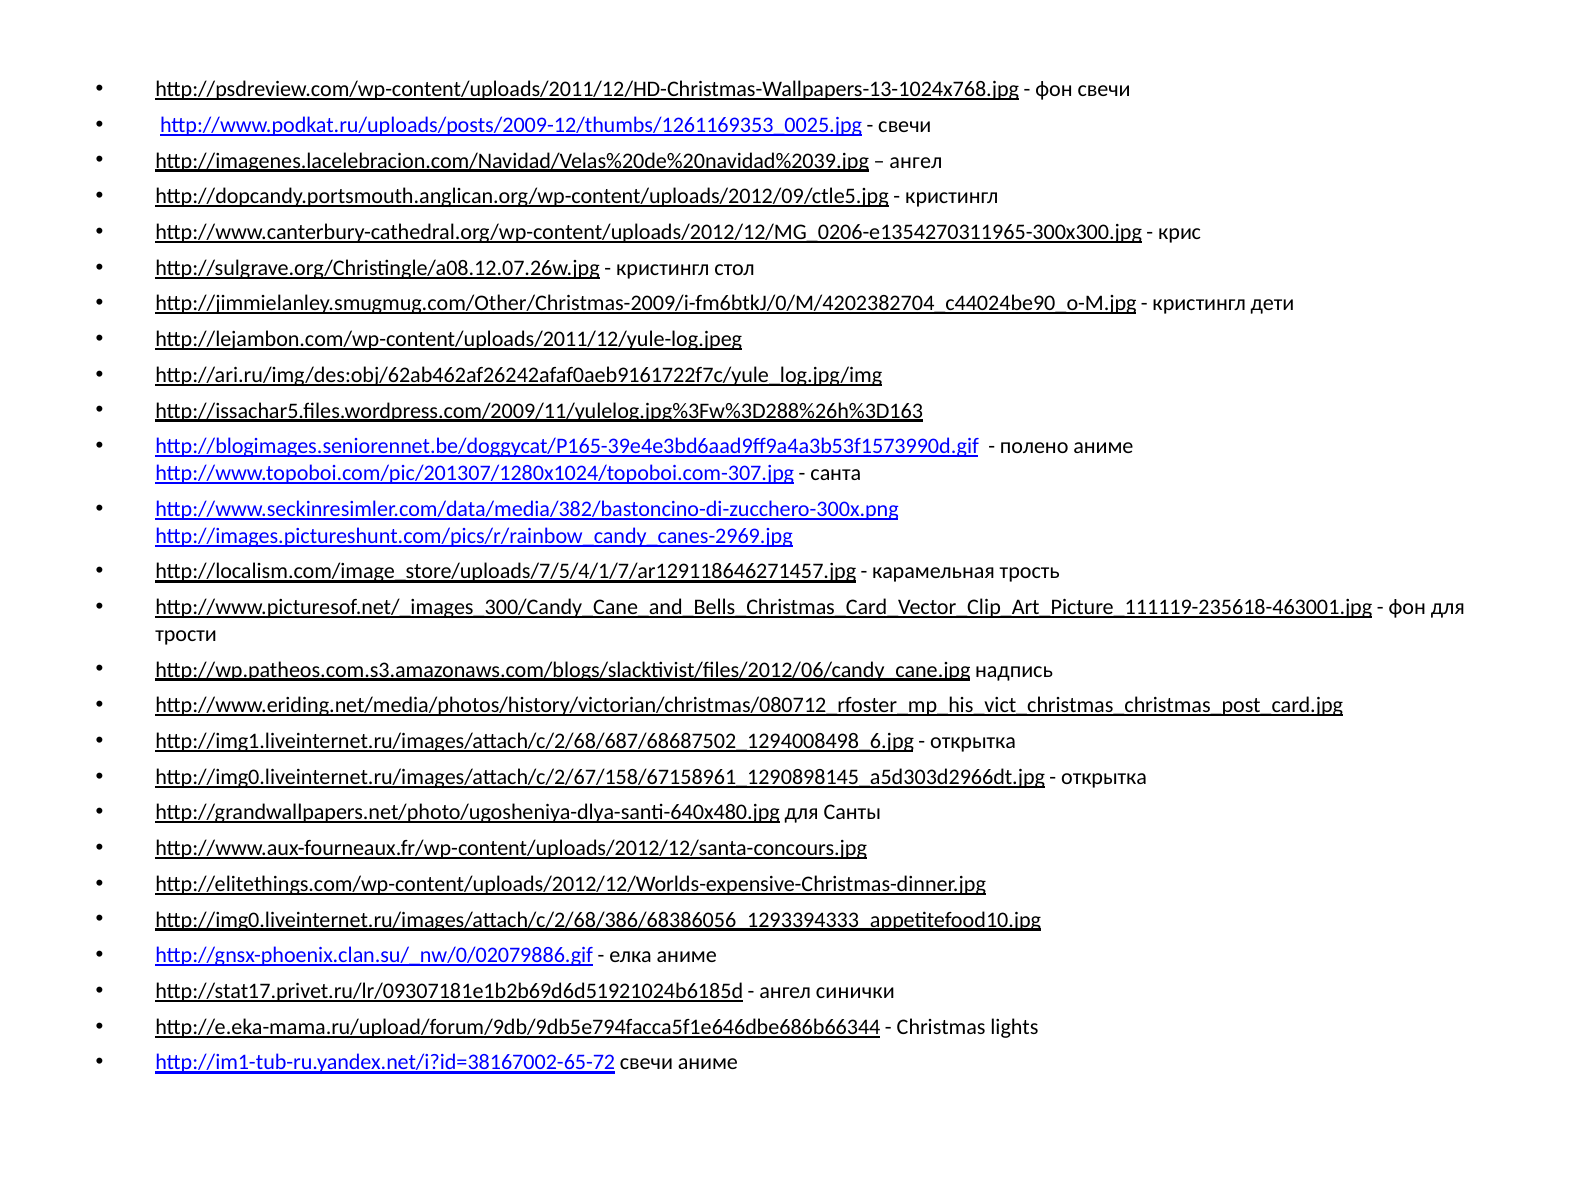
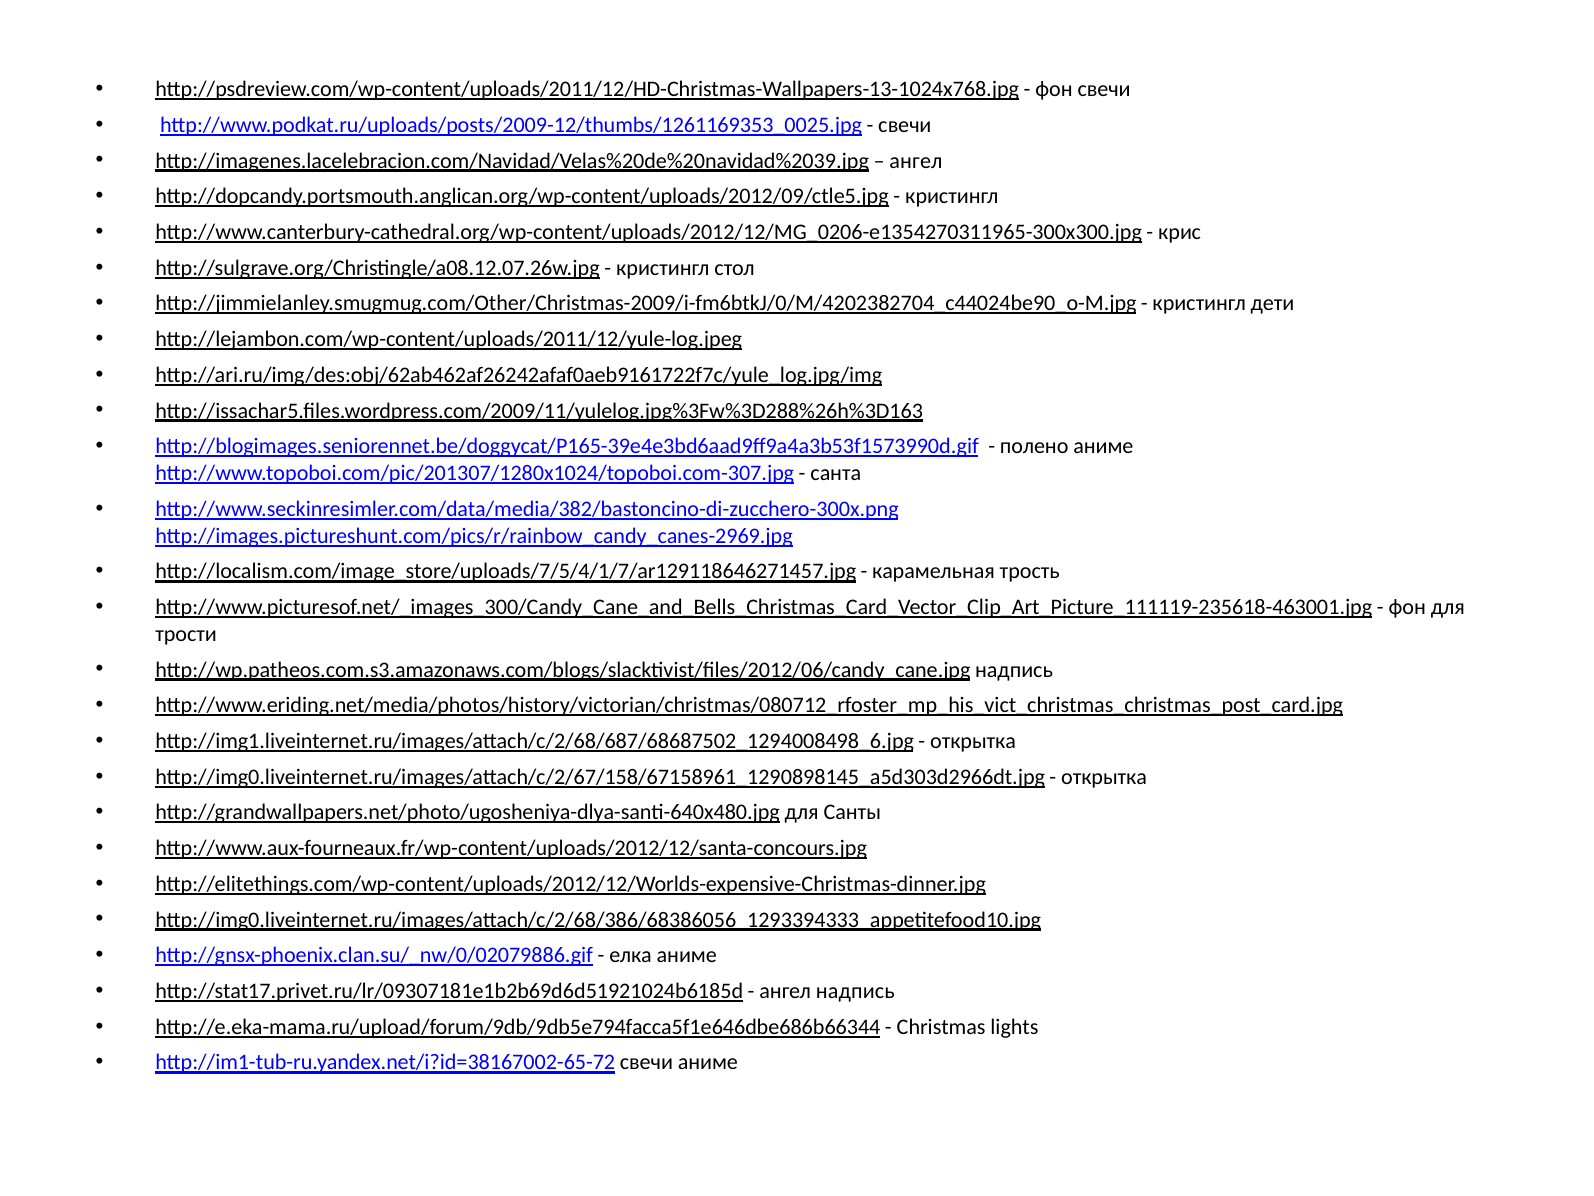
ангел синички: синички -> надпись (855, 991)
